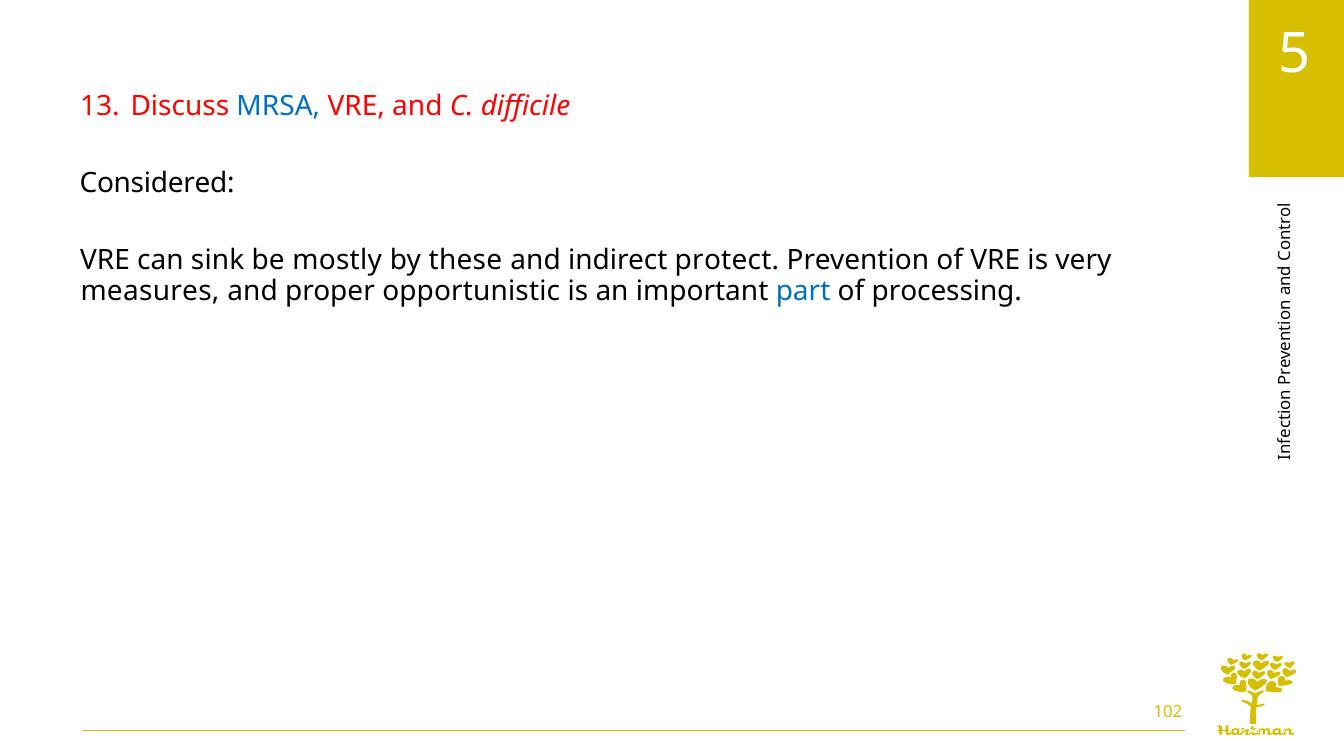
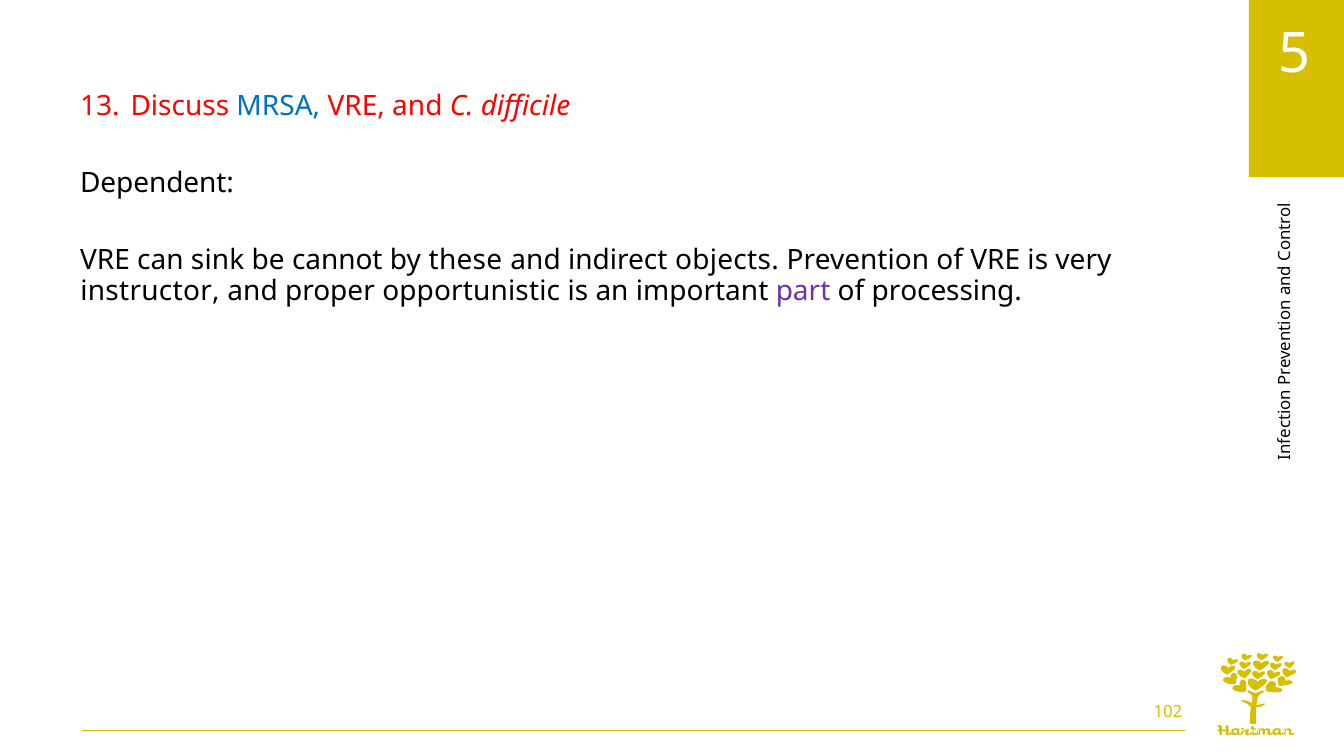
Considered: Considered -> Dependent (157, 183)
mostly: mostly -> cannot (337, 261)
protect: protect -> objects (727, 261)
measures: measures -> instructor (150, 291)
part colour: blue -> purple (803, 291)
